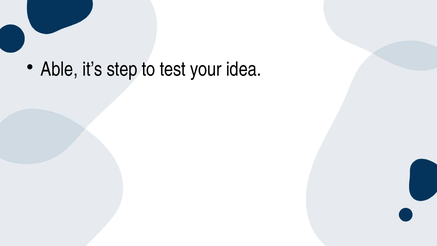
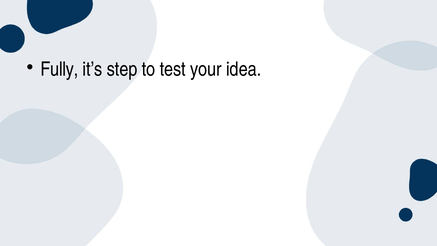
Able: Able -> Fully (59, 69)
